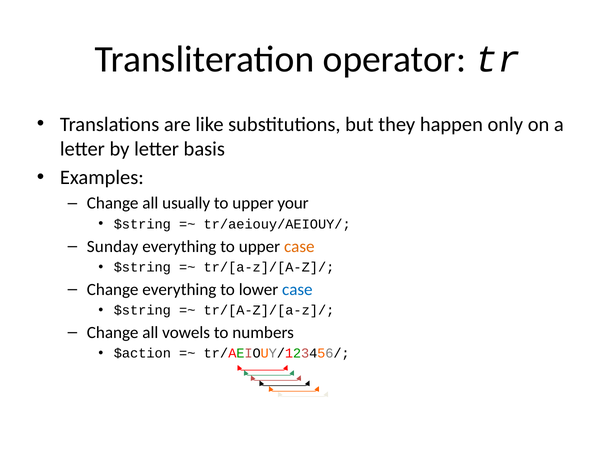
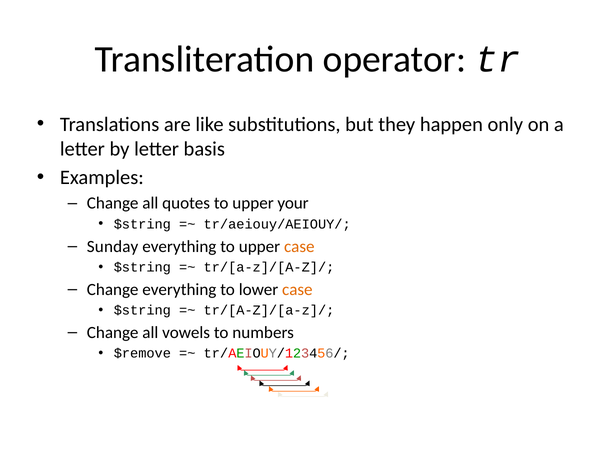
usually: usually -> quotes (186, 203)
case colour: blue -> orange (297, 290)
$action: $action -> $remove (142, 354)
